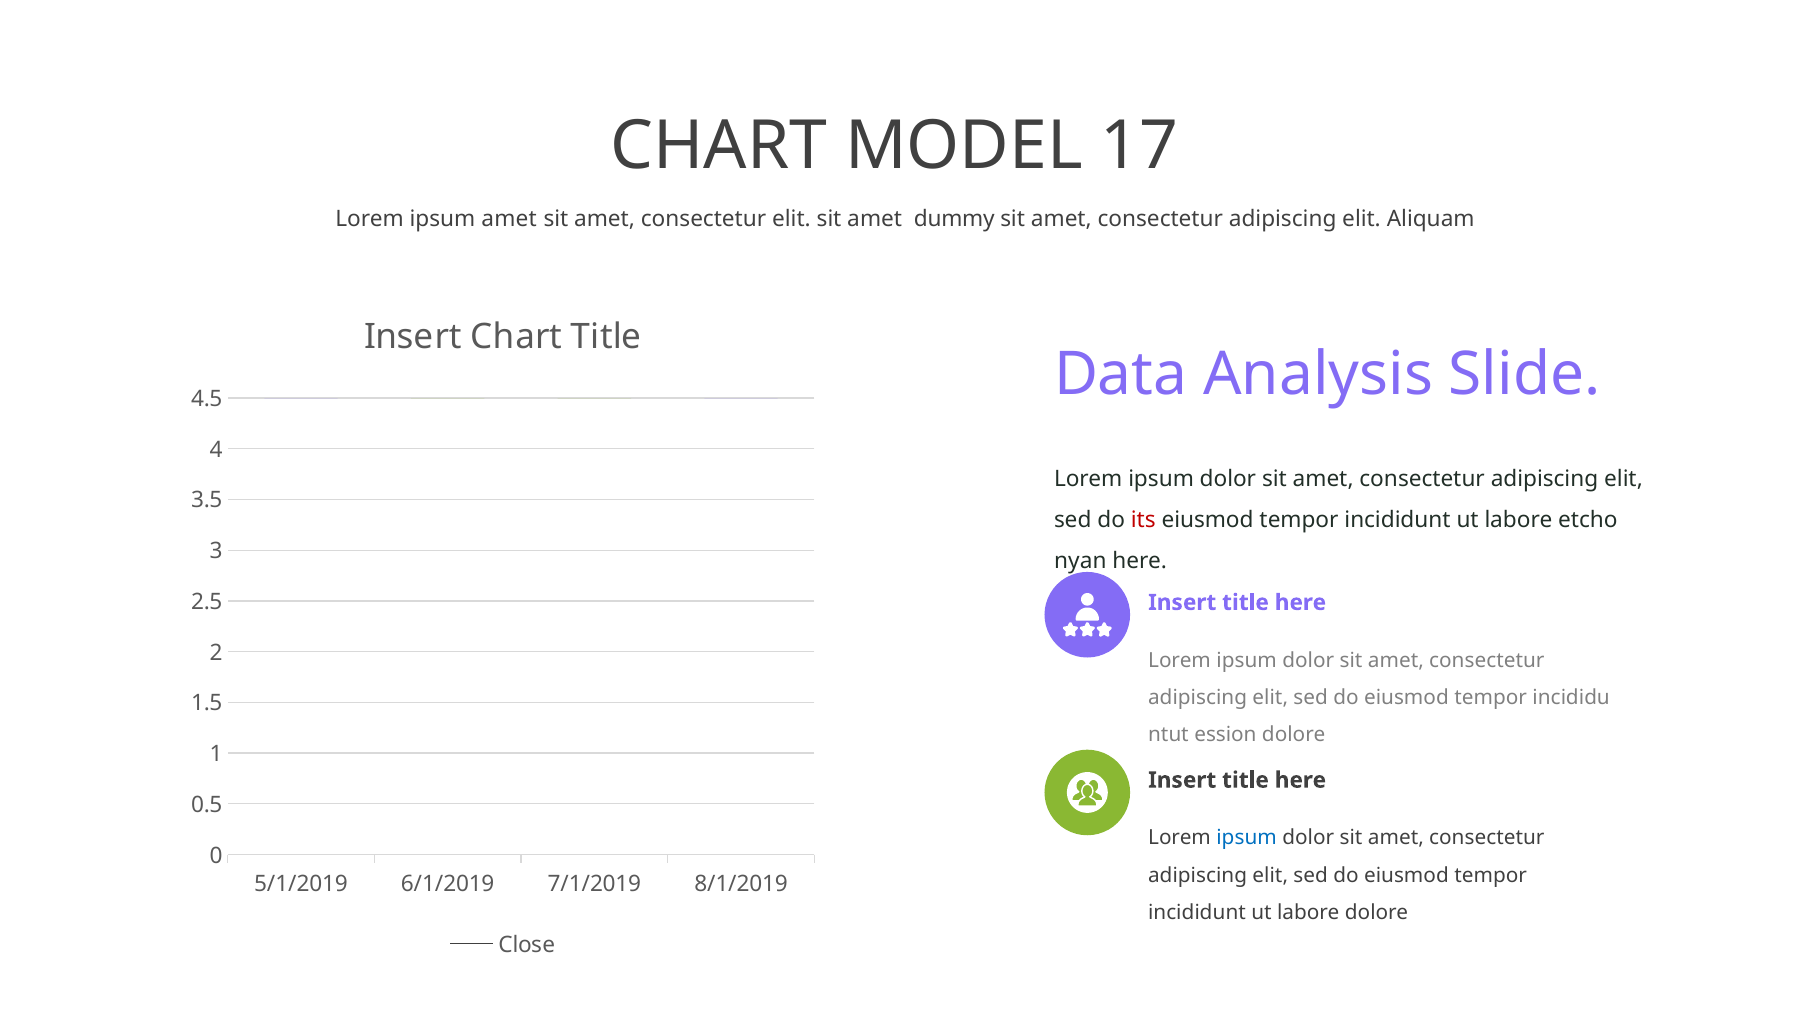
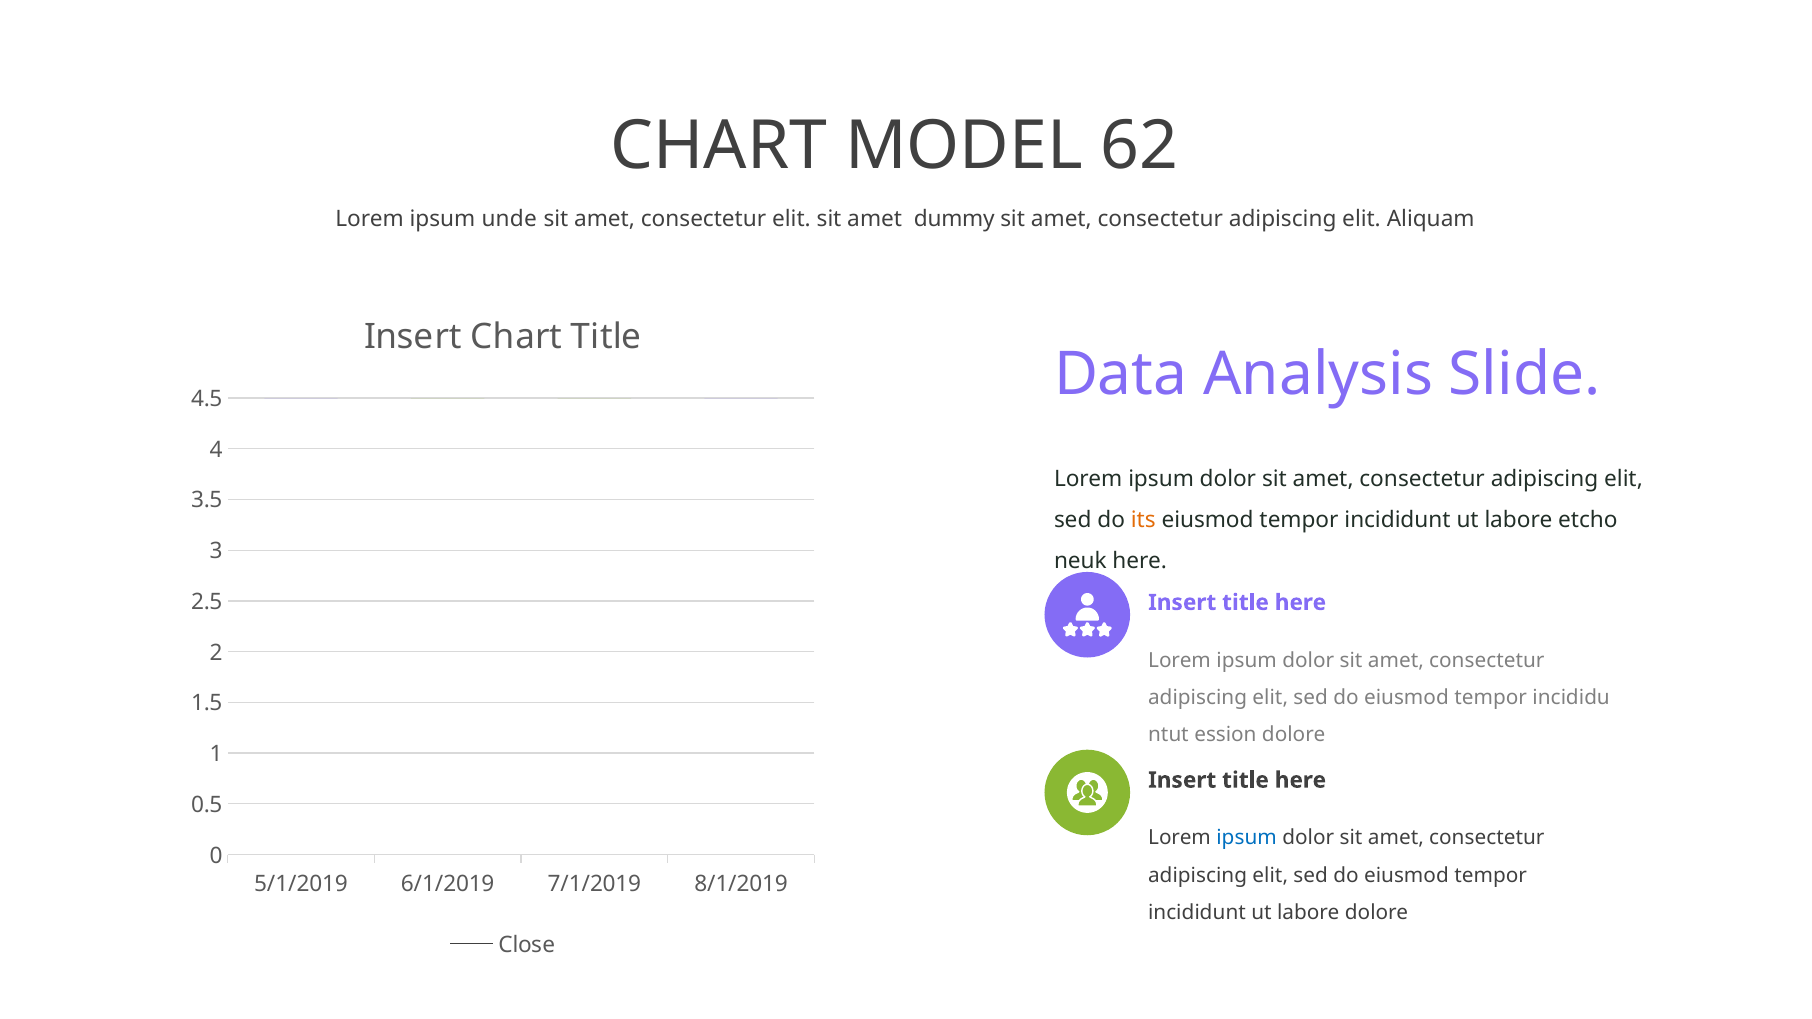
17: 17 -> 62 (1139, 146)
ipsum amet: amet -> unde (509, 219)
its colour: red -> orange (1143, 520)
nyan: nyan -> neuk (1080, 561)
